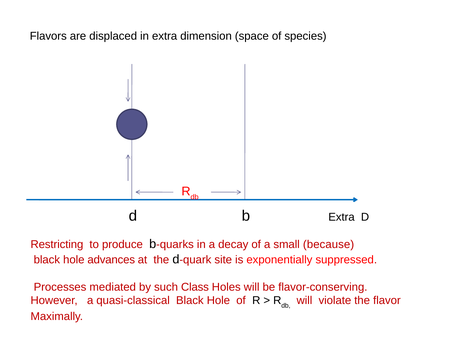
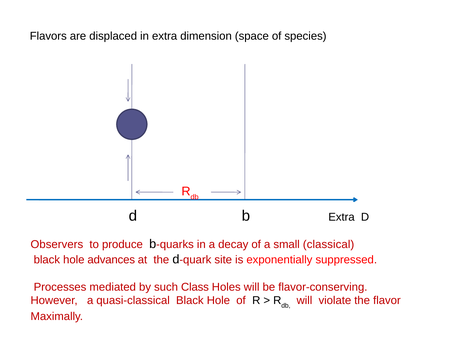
Restricting: Restricting -> Observers (57, 245)
because: because -> classical (329, 245)
